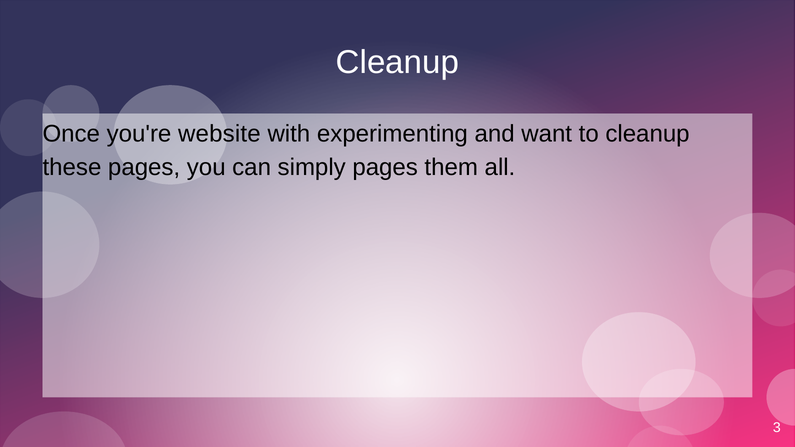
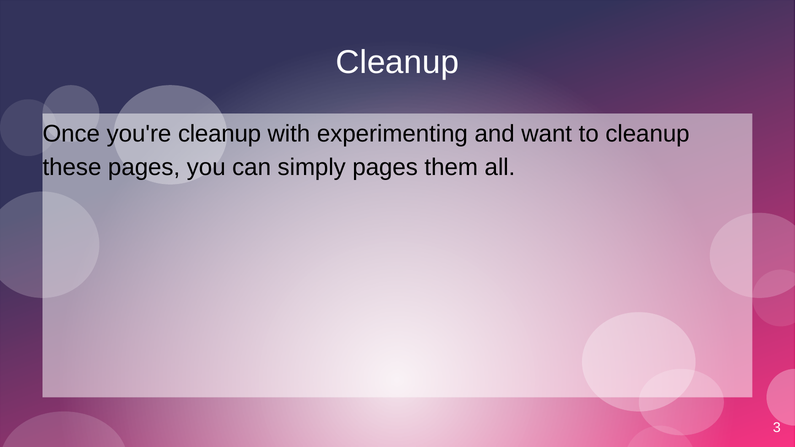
you're website: website -> cleanup (220, 134)
